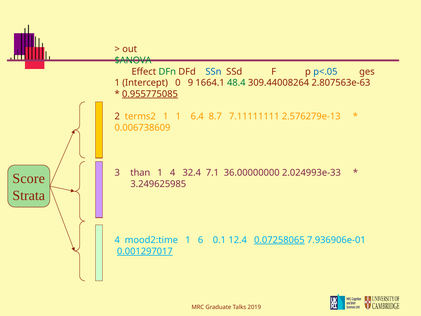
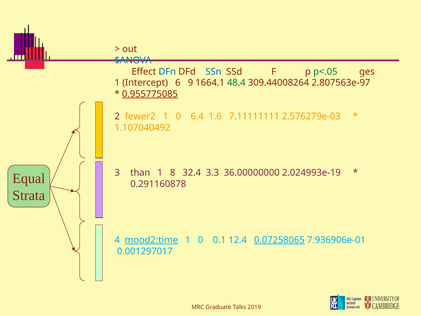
$ANOVA colour: green -> blue (133, 60)
DFn colour: green -> blue (167, 72)
p<.05 colour: blue -> green (325, 72)
0: 0 -> 6 (178, 83)
2.807563e-63: 2.807563e-63 -> 2.807563e-97 (341, 83)
terms2: terms2 -> fewer2 (140, 116)
1: 1 -> 0 (178, 116)
8.7: 8.7 -> 1.6 (215, 116)
2.576279e-13: 2.576279e-13 -> 2.576279e-03 (311, 116)
0.006738609: 0.006738609 -> 1.107040492 (142, 128)
1 4: 4 -> 8 (173, 173)
7.1: 7.1 -> 3.3 (212, 173)
2.024993e-33: 2.024993e-33 -> 2.024993e-19 (311, 173)
Score: Score -> Equal (29, 178)
3.249625985: 3.249625985 -> 0.291160878 (158, 184)
mood2:time underline: none -> present (151, 240)
6: 6 -> 0 (201, 240)
0.001297017 underline: present -> none (145, 251)
